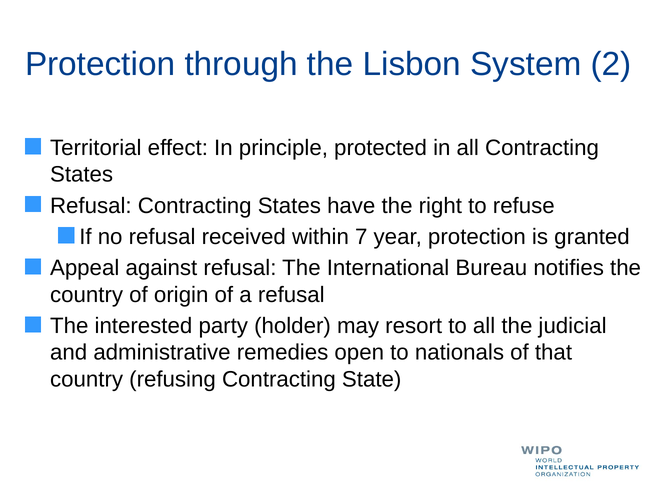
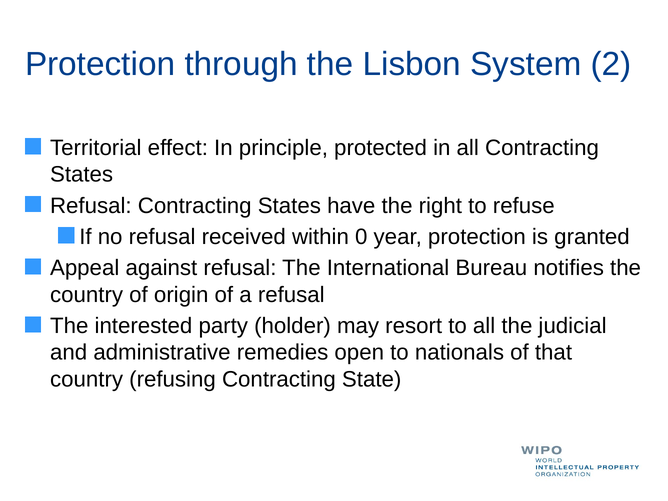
7: 7 -> 0 (361, 237)
